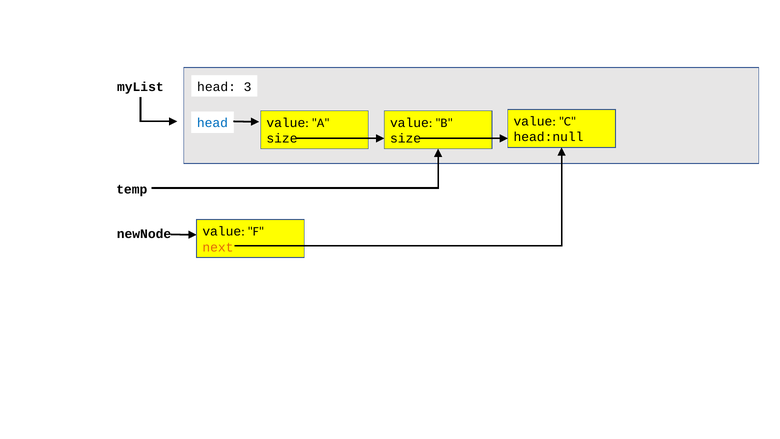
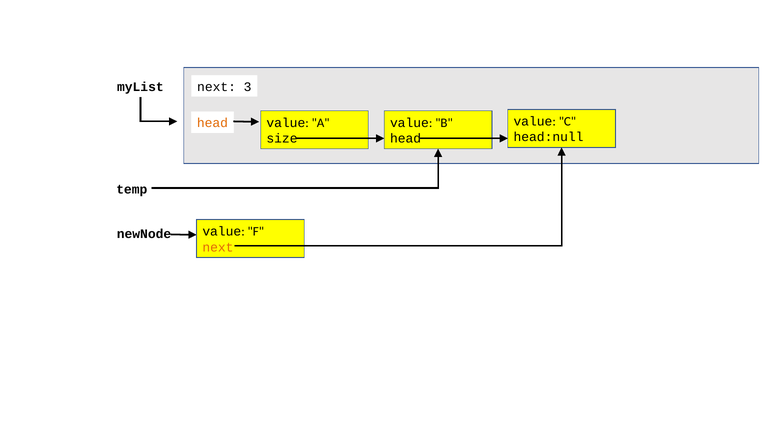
myList head: head -> next (217, 87)
head colour: blue -> orange (212, 123)
size: size -> head (406, 138)
